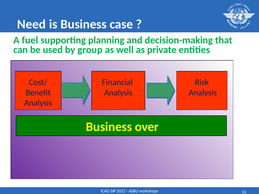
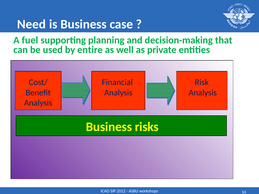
group: group -> entire (90, 50)
over: over -> risks (147, 127)
